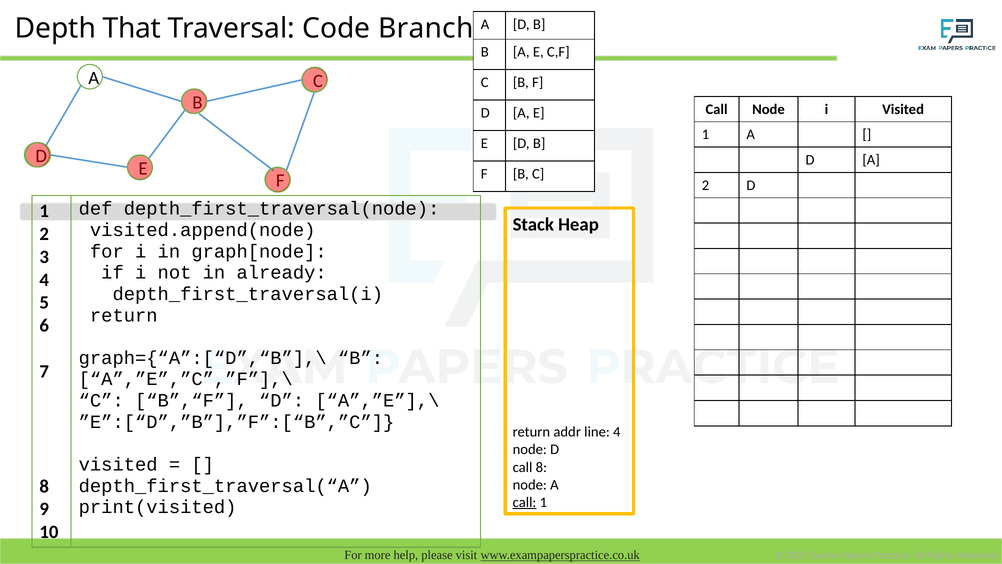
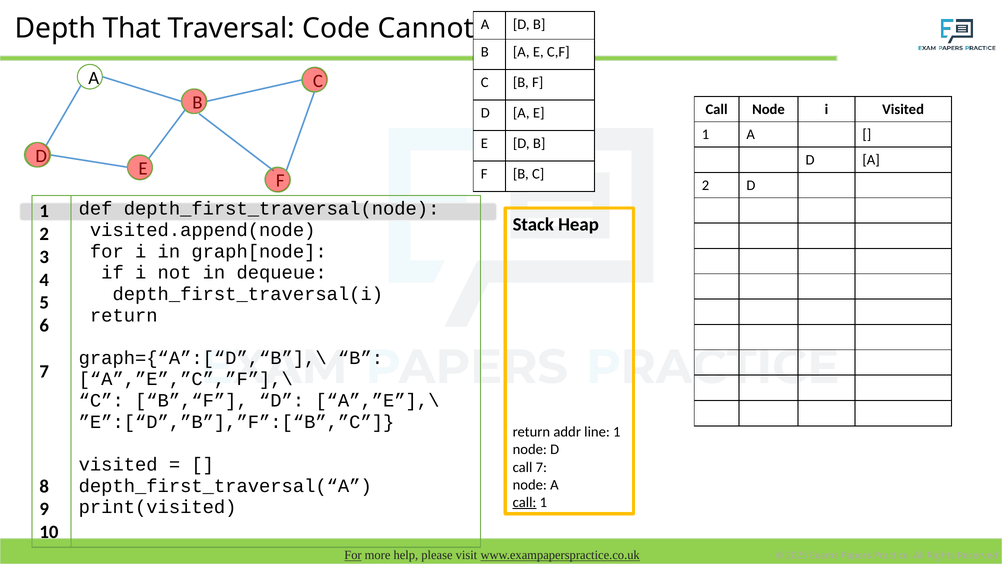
Branch: Branch -> Cannot (426, 28)
already: already -> dequeue (282, 273)
line 4: 4 -> 1 (617, 432)
call 8: 8 -> 7 (541, 467)
For underline: none -> present (353, 555)
